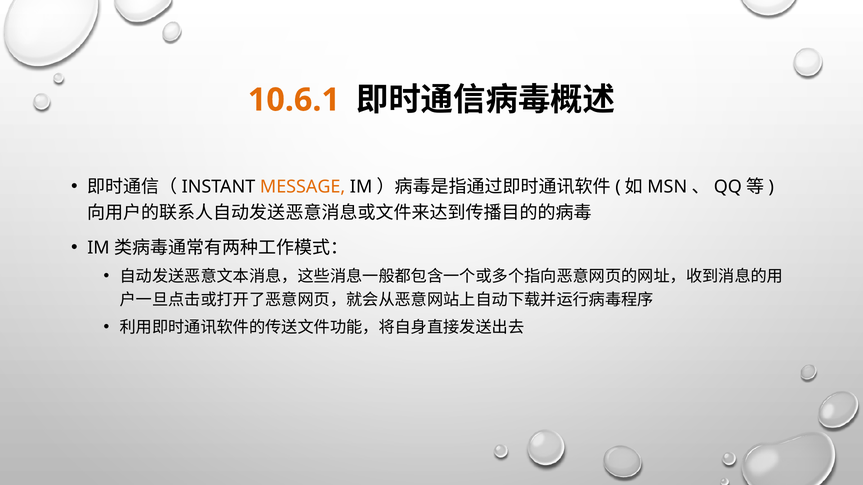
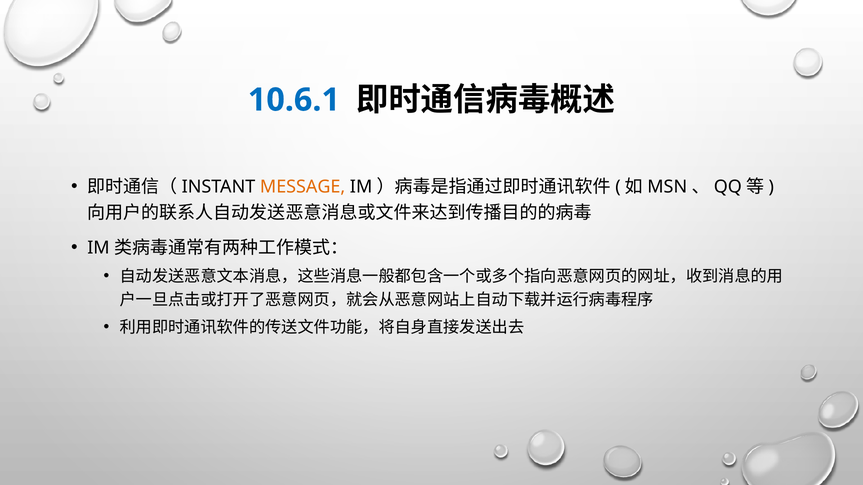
10.6.1 colour: orange -> blue (294, 100)
